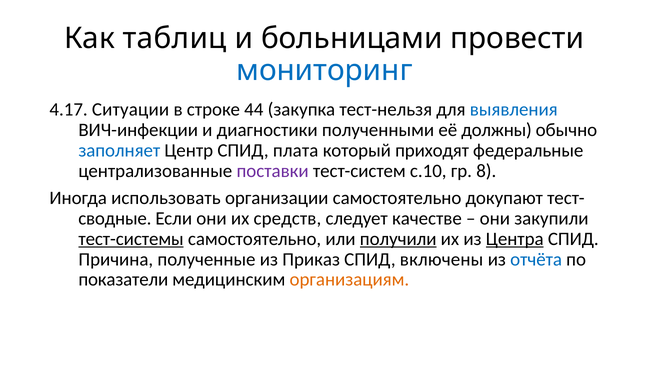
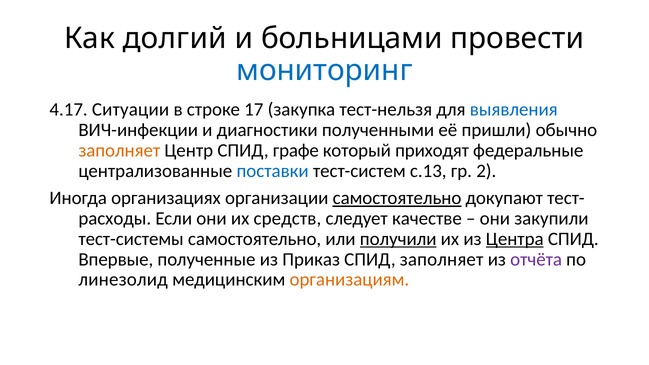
таблиц: таблиц -> долгий (175, 38)
44: 44 -> 17 (254, 110)
должны: должны -> пришли (496, 130)
заполняет colour: blue -> orange (119, 151)
плата: плата -> графе (296, 151)
поставки colour: purple -> blue (273, 171)
с.10: с.10 -> с.13 (428, 171)
8: 8 -> 2 (486, 171)
использовать: использовать -> организациях (166, 198)
самостоятельно underline: none -> present (397, 198)
сводные: сводные -> расходы (115, 218)
тест-системы underline: present -> none (131, 239)
Причина: Причина -> Впервые (116, 259)
СПИД включены: включены -> заполняет (442, 259)
отчёта colour: blue -> purple (536, 259)
показатели: показатели -> линезолид (123, 280)
